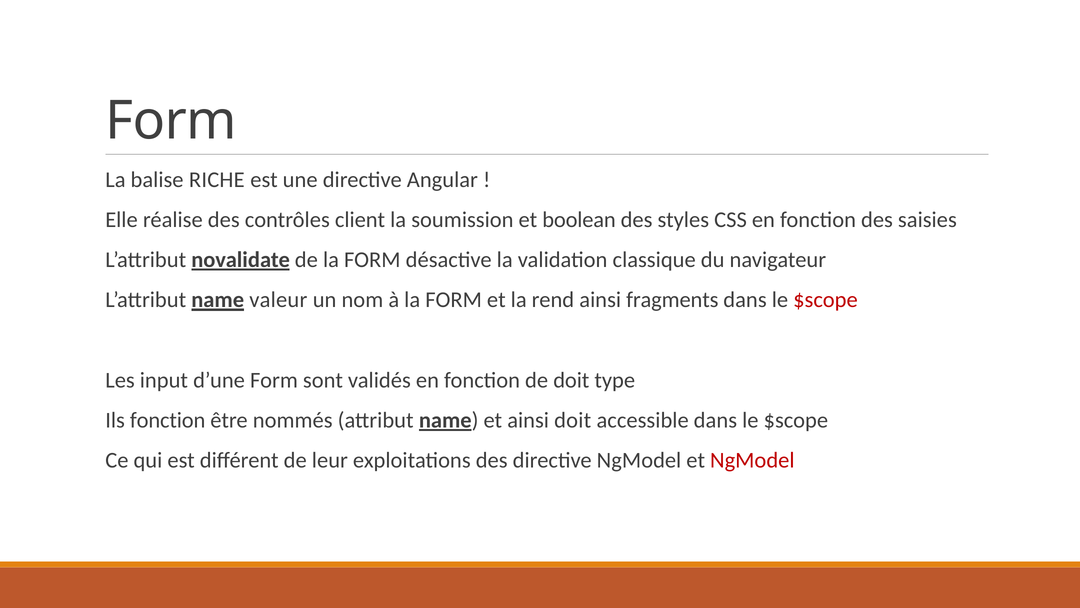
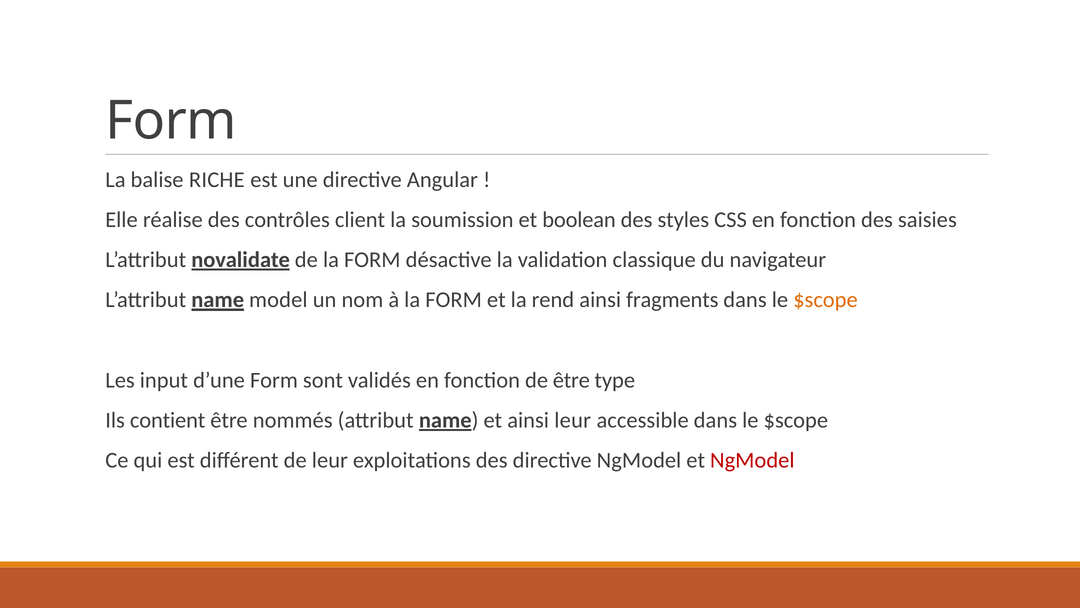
valeur: valeur -> model (278, 300)
$scope colour: red -> orange (825, 300)
de doit: doit -> être (571, 380)
Ils fonction: fonction -> contient (168, 420)
ainsi doit: doit -> leur (573, 420)
